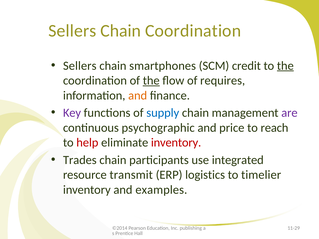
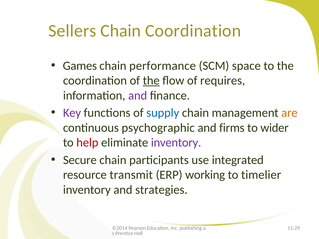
Sellers: Sellers -> Games (80, 66)
smartphones: smartphones -> performance (163, 66)
credit: credit -> space (246, 66)
the underline: present -> none (285, 66)
and colour: orange -> purple (138, 96)
are colour: purple -> orange (289, 113)
price: price -> firms (232, 128)
reach: reach -> wider (274, 128)
inventory colour: red -> purple (176, 143)
Trades: Trades -> Secure (80, 160)
logistics: logistics -> working (205, 175)
examples: examples -> strategies (161, 190)
